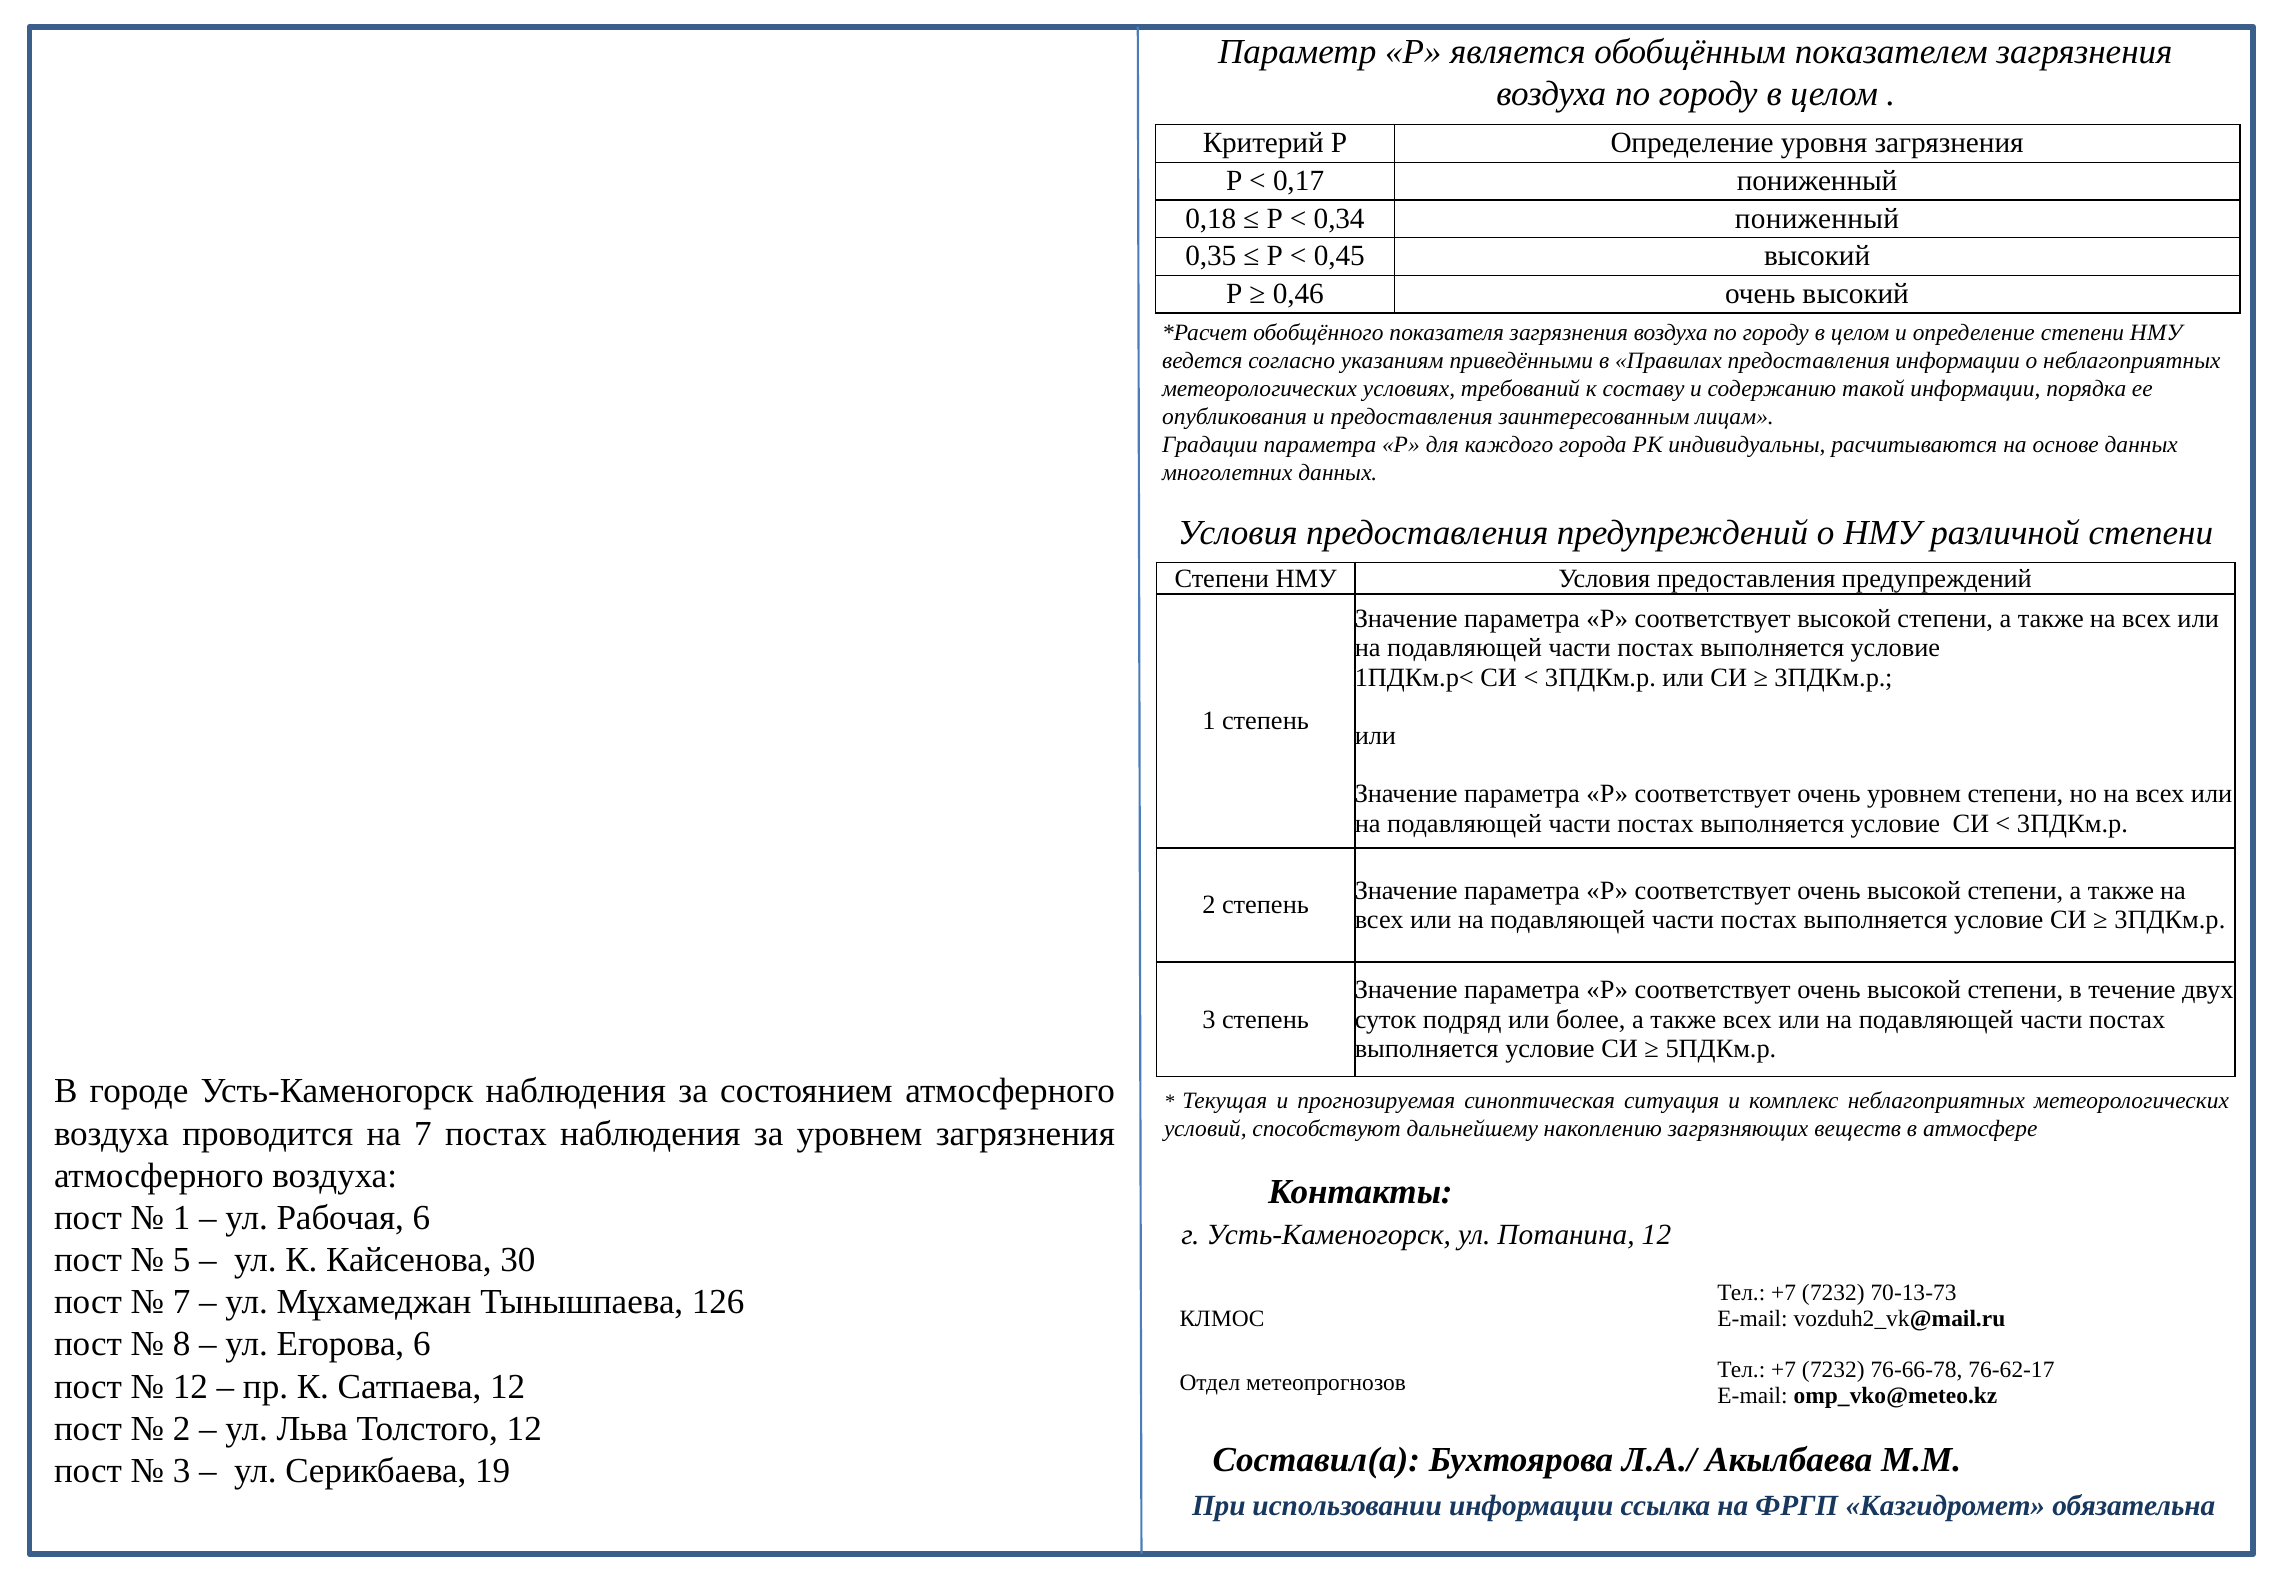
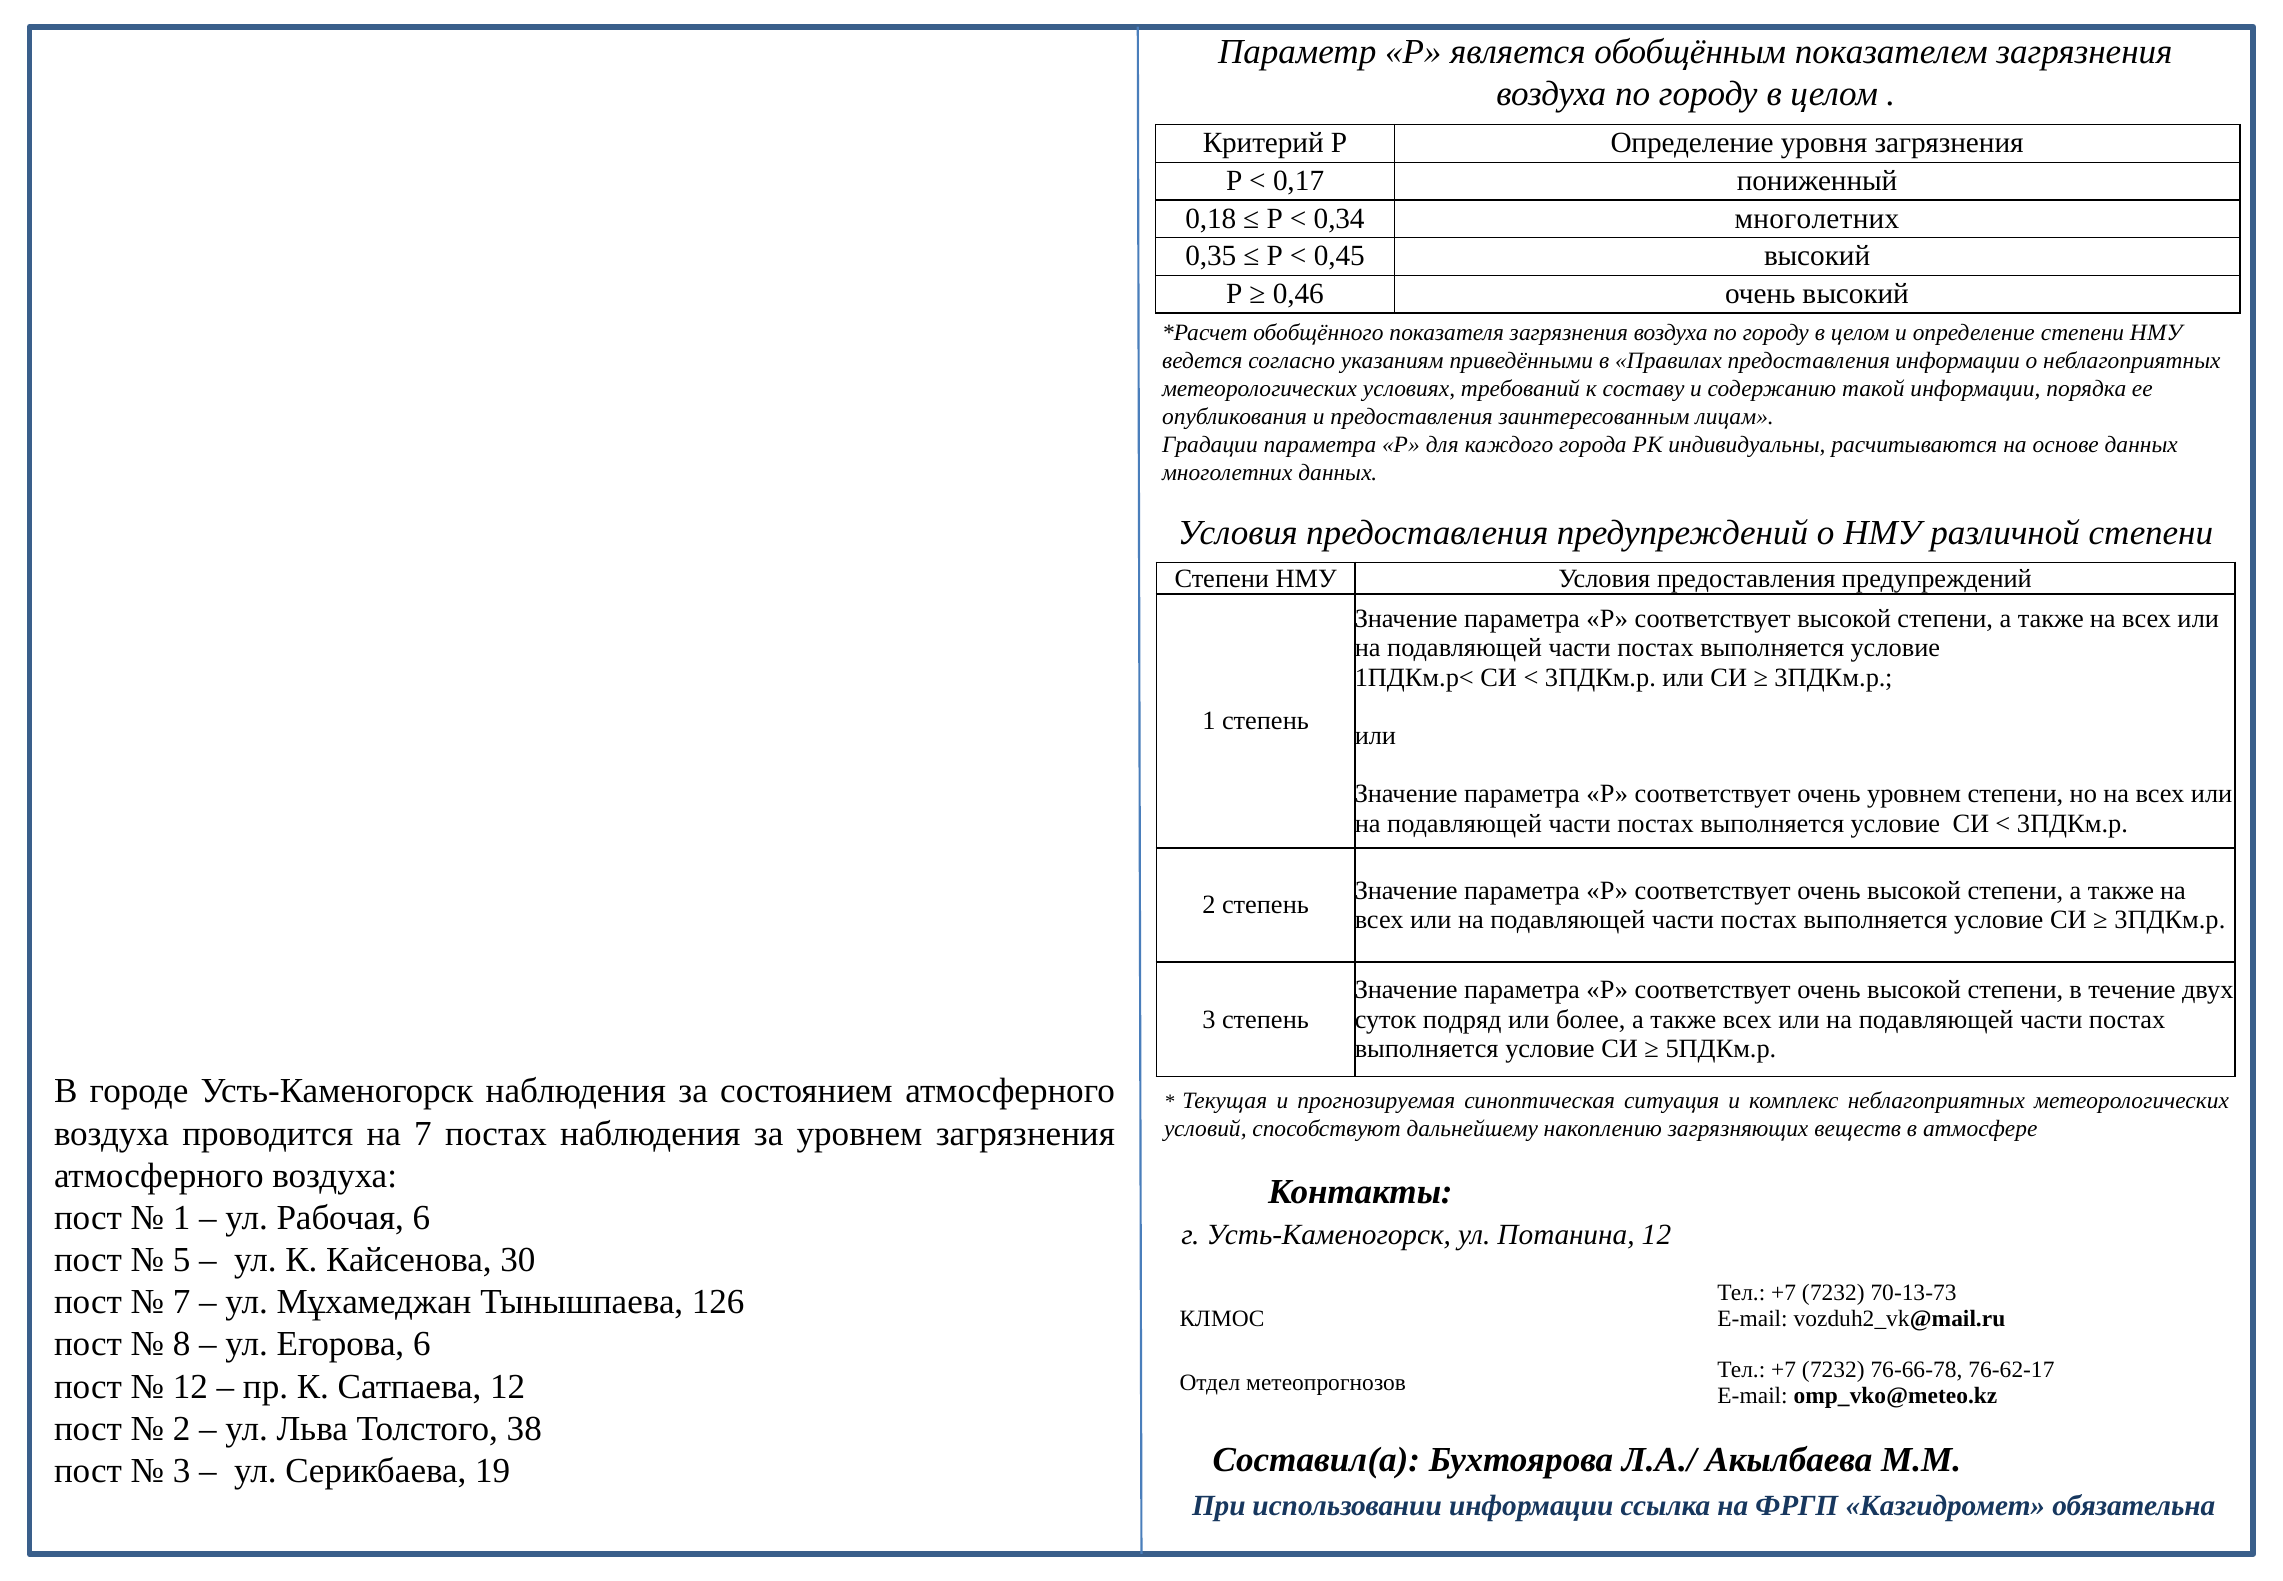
0,34 пониженный: пониженный -> многолетних (1817, 218)
Толстого 12: 12 -> 38 (524, 1428)
